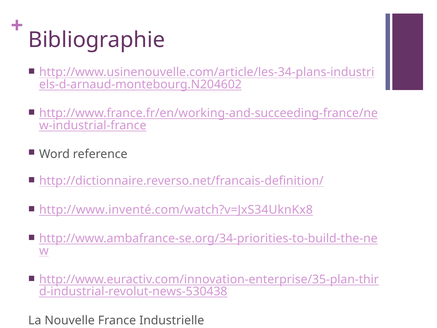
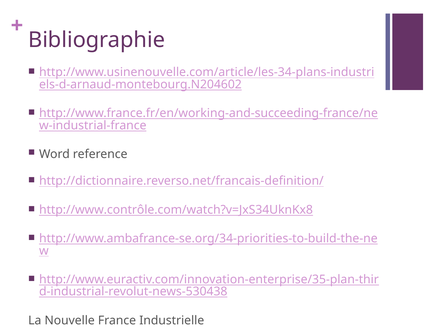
http://www.inventé.com/watch?v=JxS34UknKx8: http://www.inventé.com/watch?v=JxS34UknKx8 -> http://www.contrôle.com/watch?v=JxS34UknKx8 (176, 210)
